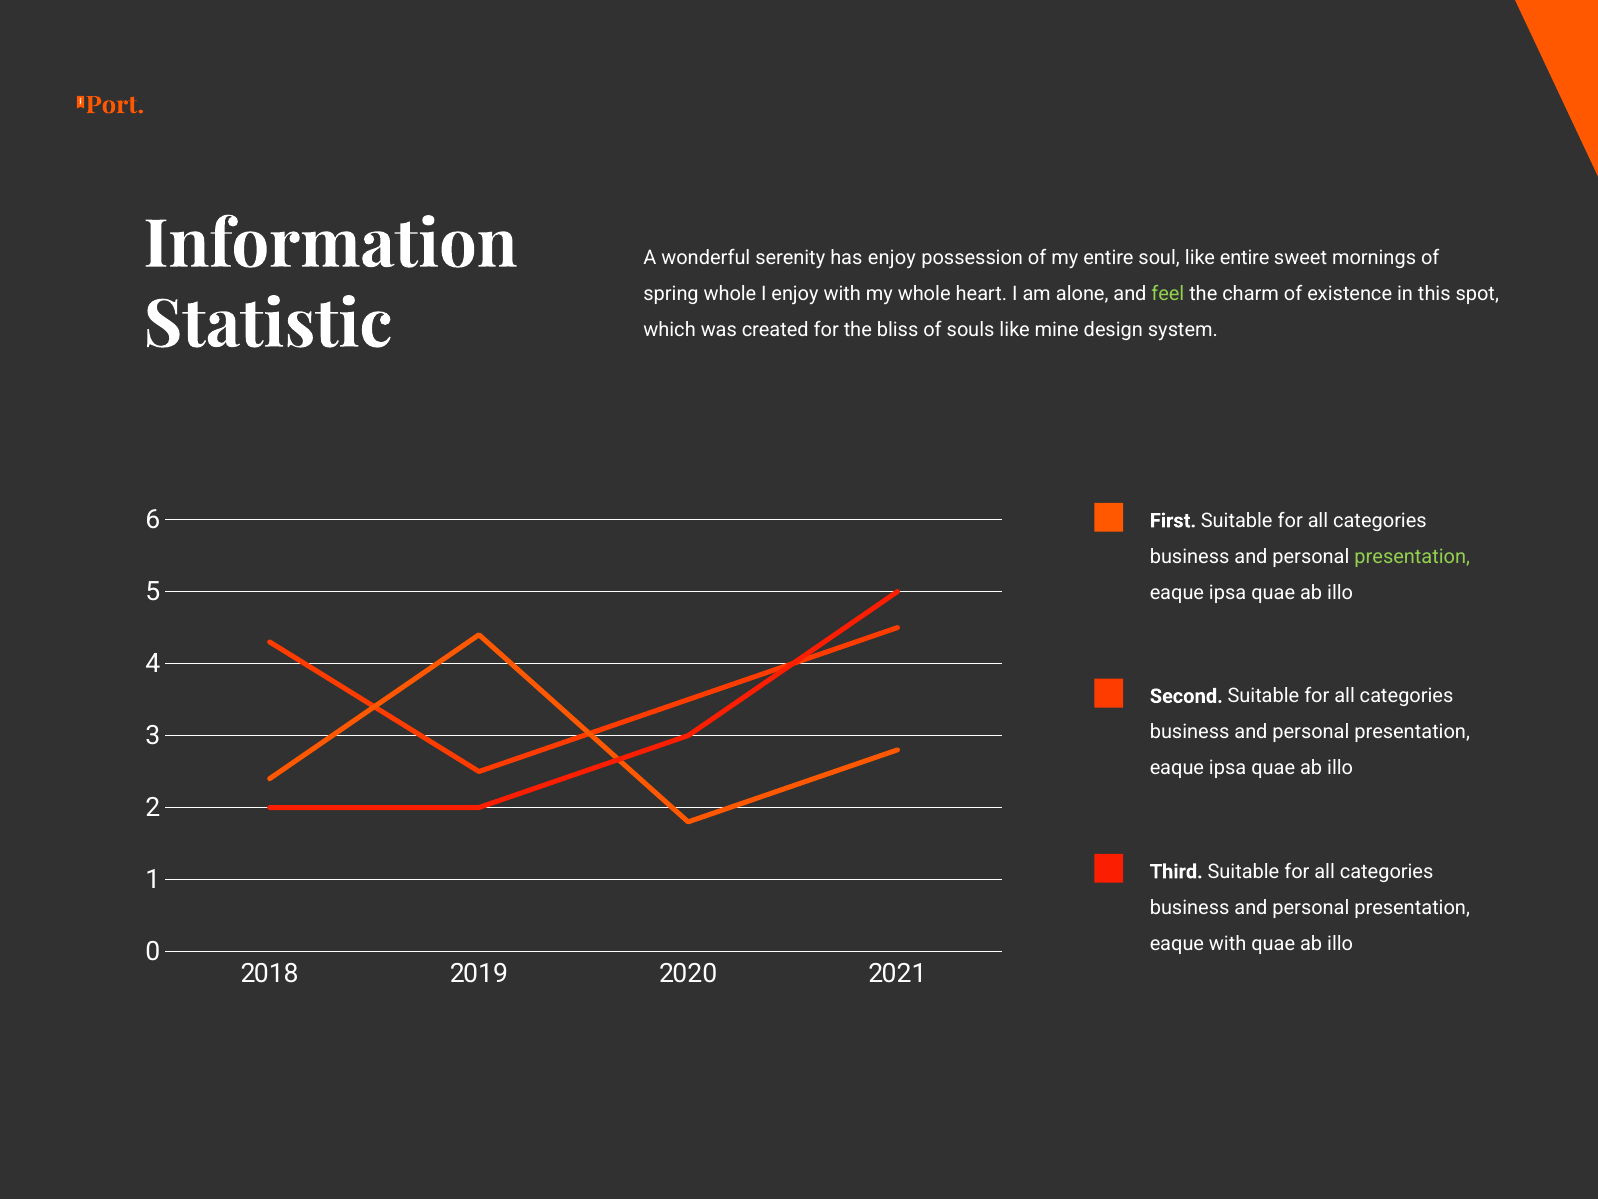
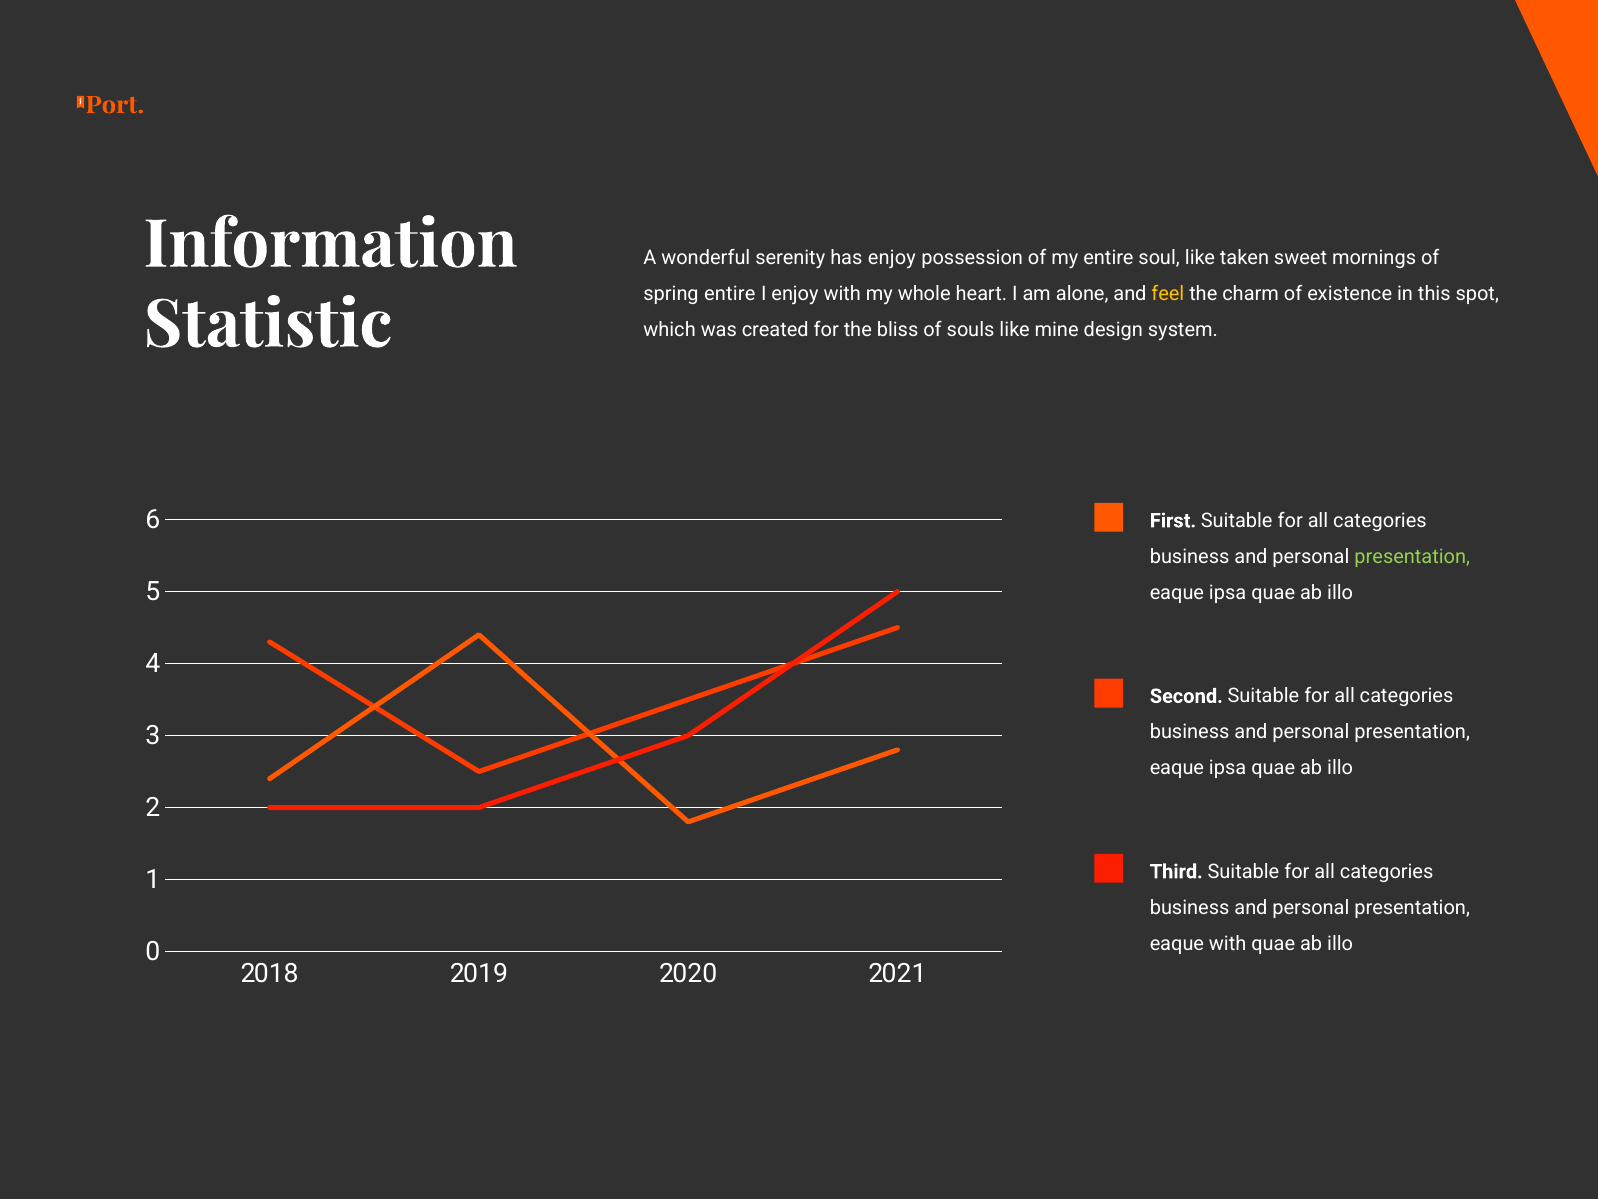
like entire: entire -> taken (1245, 257)
spring whole: whole -> entire (730, 293)
feel colour: light green -> yellow (1168, 293)
